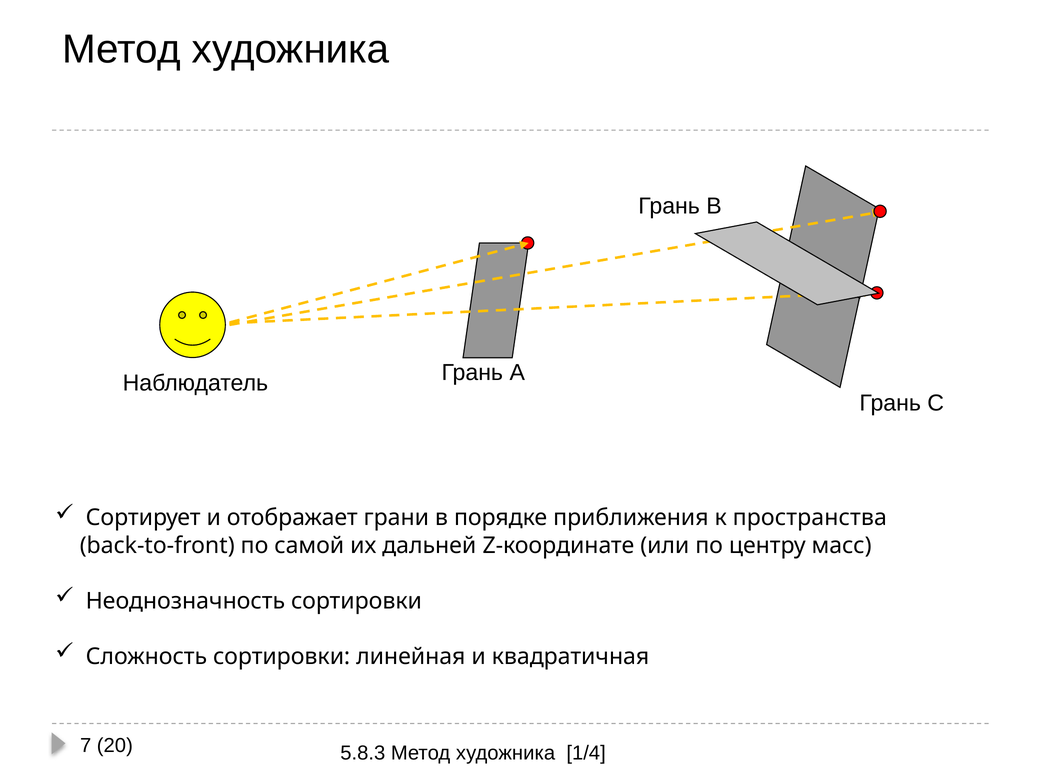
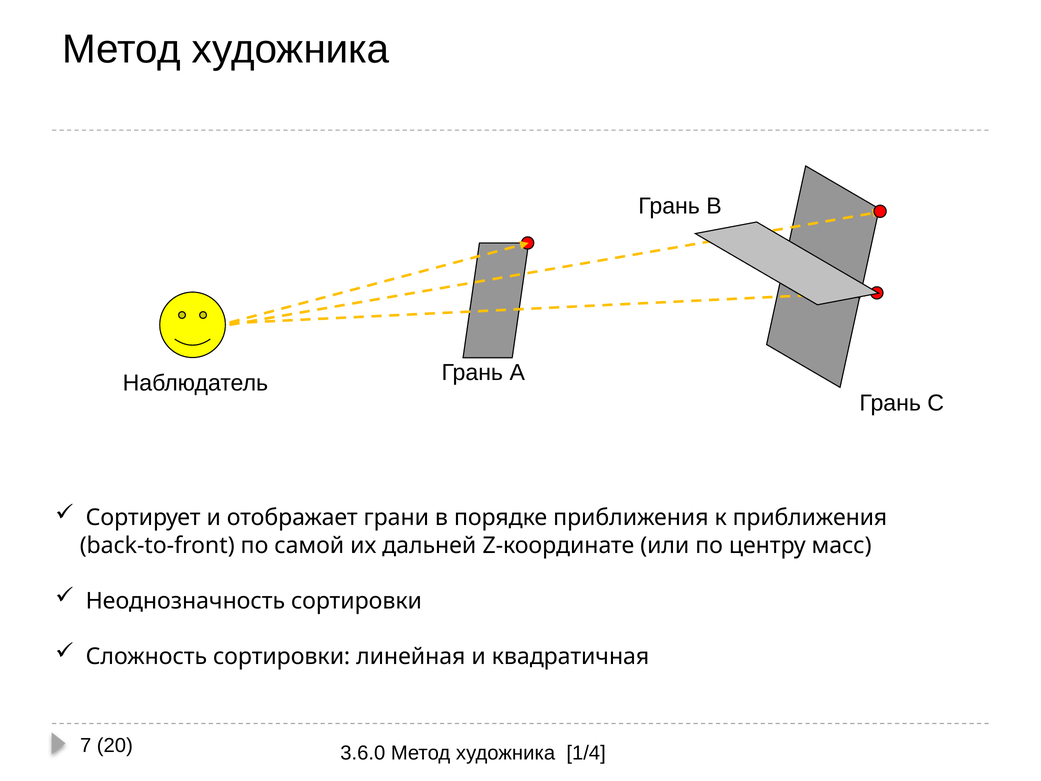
к пространства: пространства -> приближения (810, 518)
5.8.3: 5.8.3 -> 3.6.0 (363, 753)
